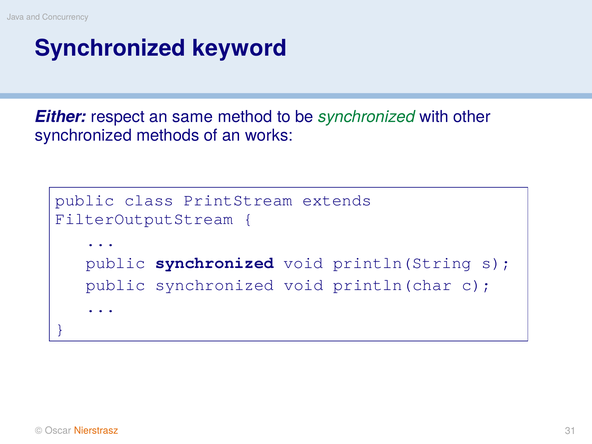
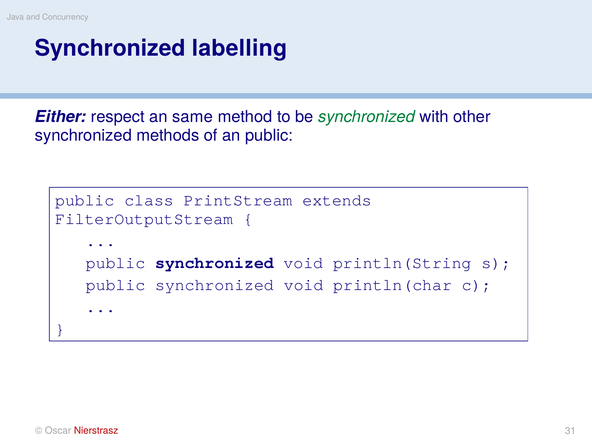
keyword: keyword -> labelling (240, 48)
an works: works -> public (269, 135)
Nierstrasz colour: orange -> red (96, 431)
